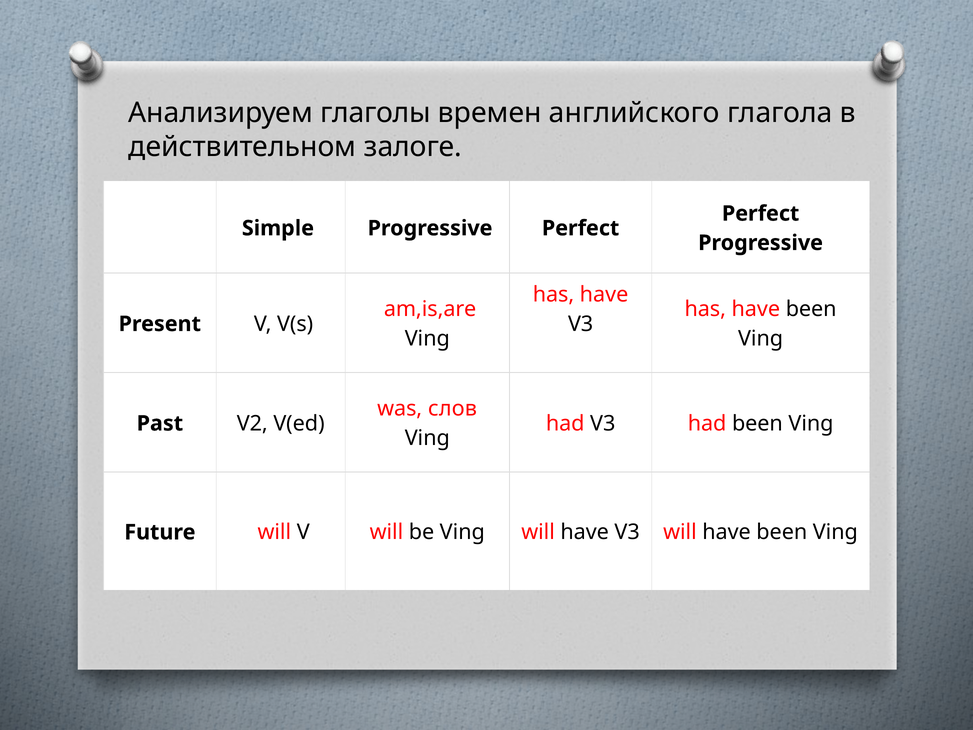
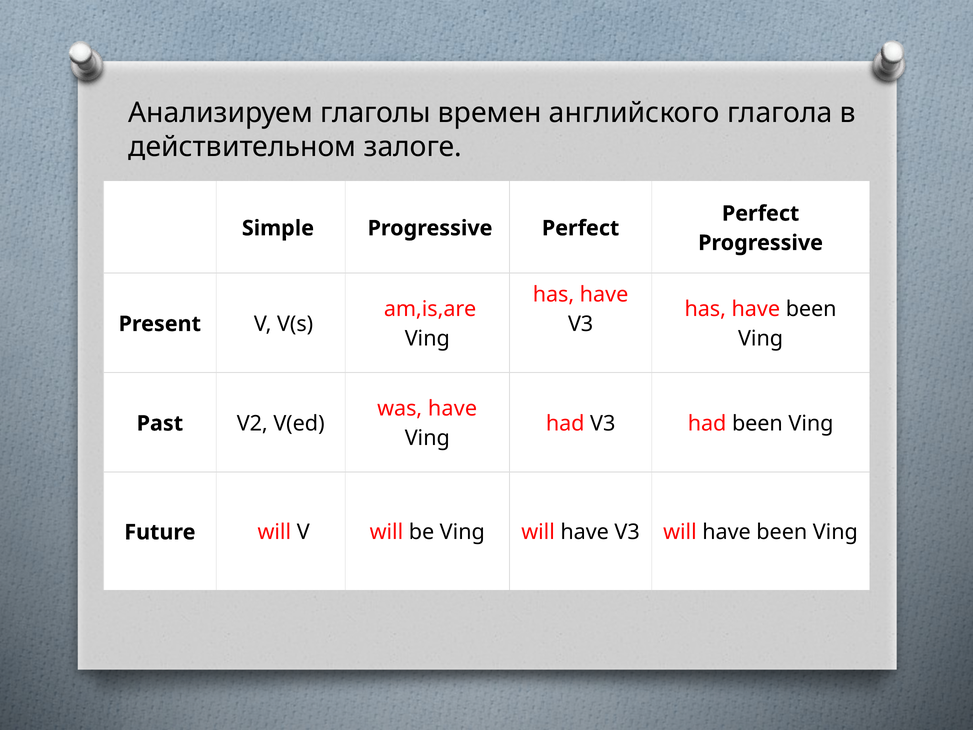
was слов: слов -> have (453, 409)
